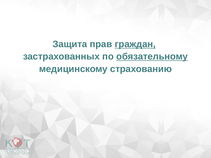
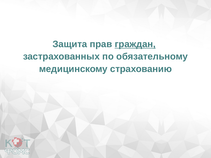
обязательному underline: present -> none (152, 57)
